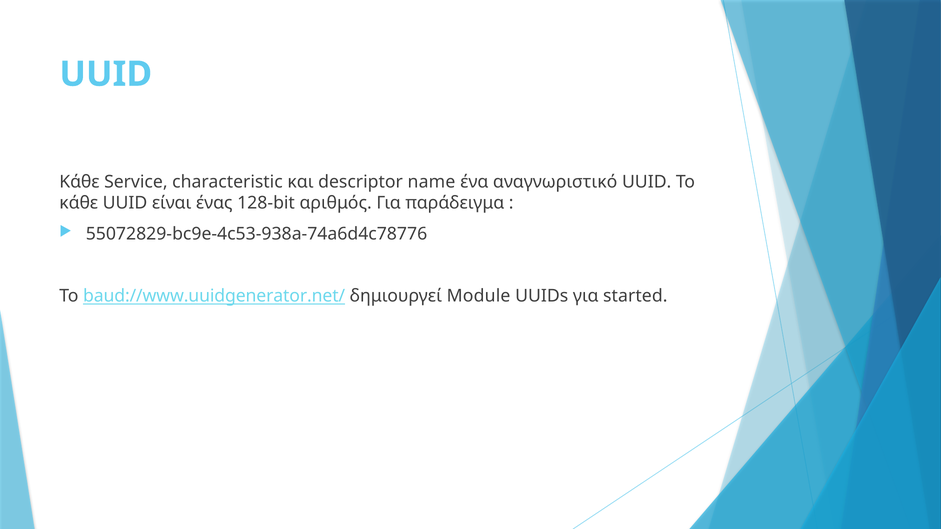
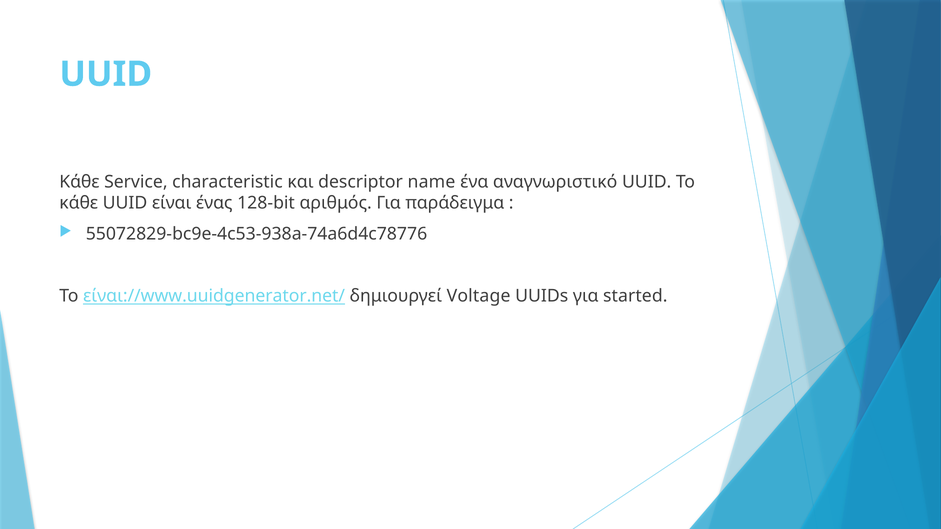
baud://www.uuidgenerator.net/: baud://www.uuidgenerator.net/ -> είναι://www.uuidgenerator.net/ (214, 296)
Module: Module -> Voltage (479, 296)
